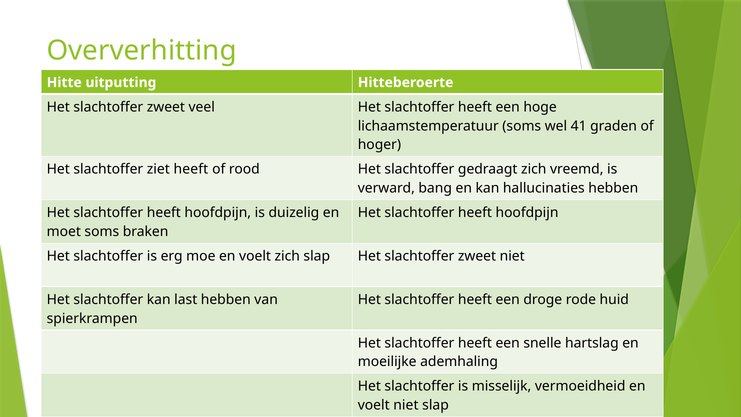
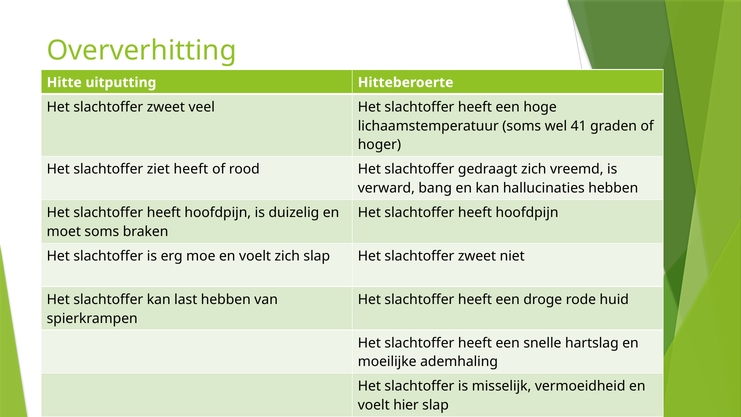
voelt niet: niet -> hier (406, 405)
